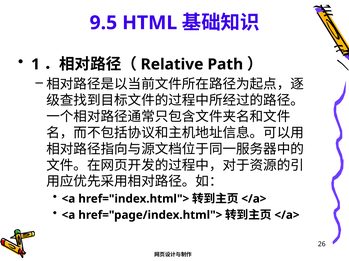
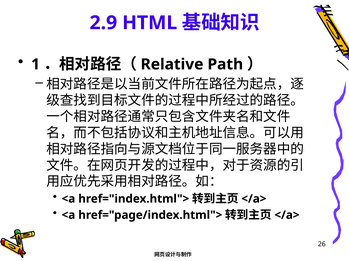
9.5: 9.5 -> 2.9 (103, 23)
